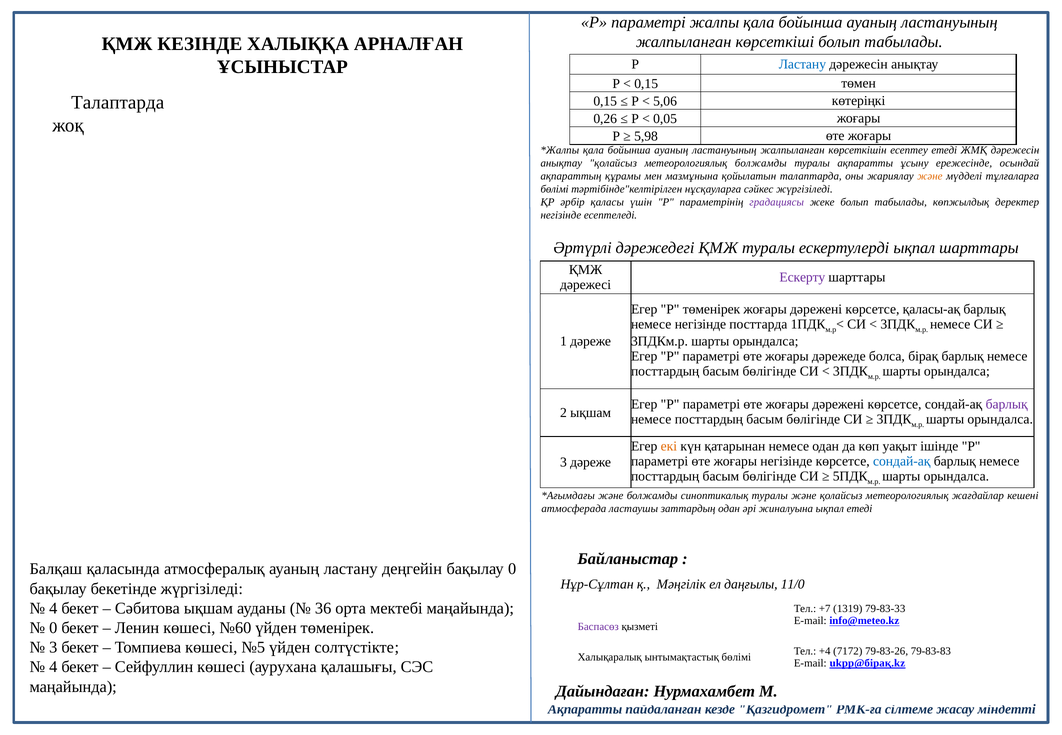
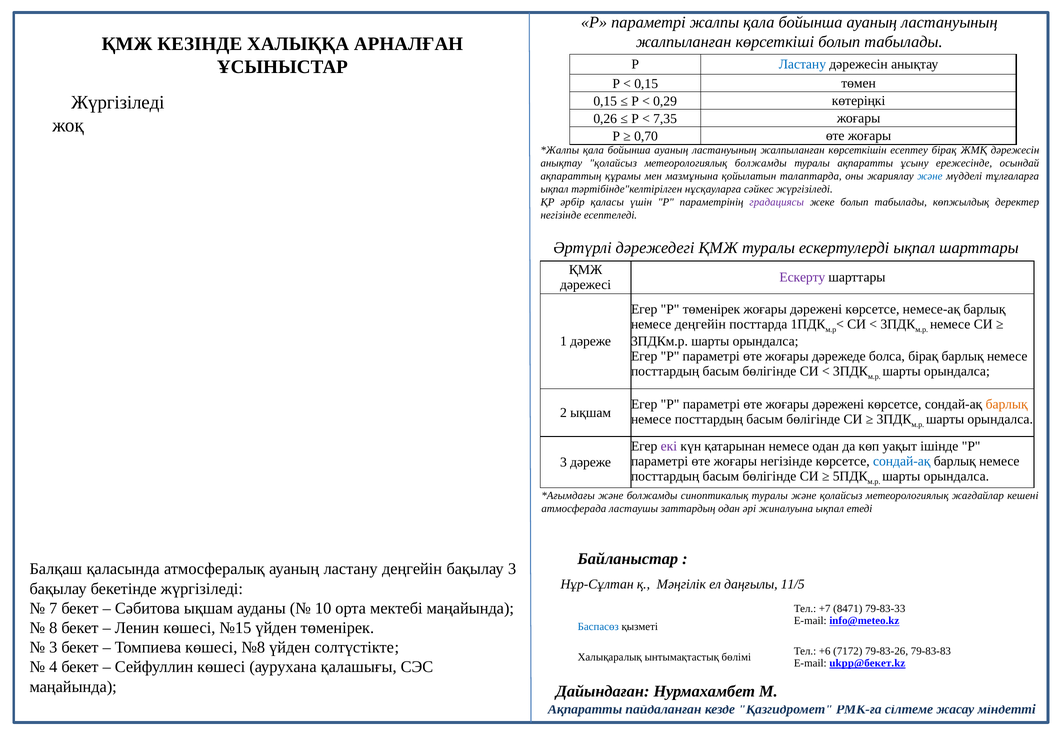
Талаптарда: Талаптарда -> Жүргізіледі (118, 103)
5,06: 5,06 -> 0,29 (665, 101)
0,05: 0,05 -> 7,35 (665, 119)
5,98: 5,98 -> 0,70 (646, 136)
есептеу етеді: етеді -> бірақ (944, 150)
және colour: orange -> blue (930, 176)
бөлімі: бөлімі -> ықпал (555, 189)
қаласы-ақ: қаласы-ақ -> немесе-ақ (931, 309)
немесе негізінде: негізінде -> деңгейін (700, 324)
барлық colour: purple -> orange (1007, 404)
екі colour: orange -> purple (669, 446)
бақылау 0: 0 -> 3 (512, 569)
11/0: 11/0 -> 11/5 (793, 585)
4: 4 -> 7 (53, 608)
36: 36 -> 10 (323, 608)
1319: 1319 -> 8471 (848, 609)
0: 0 -> 8 (53, 628)
№60: №60 -> №15 (235, 628)
Баспасөз colour: purple -> blue (598, 627)
№5: №5 -> №8 (253, 648)
+4: +4 -> +6 (825, 651)
ukpp@бірақ.kz: ukpp@бірақ.kz -> ukpp@бекет.kz (867, 663)
